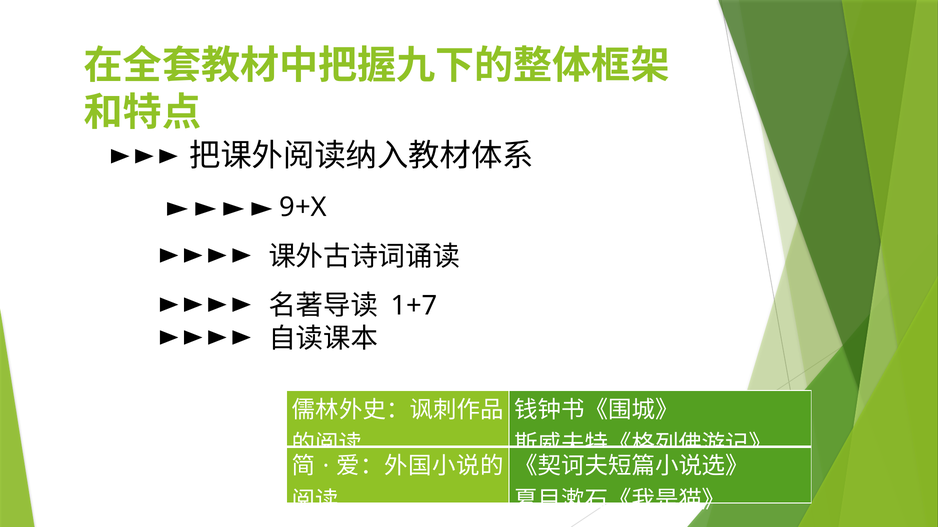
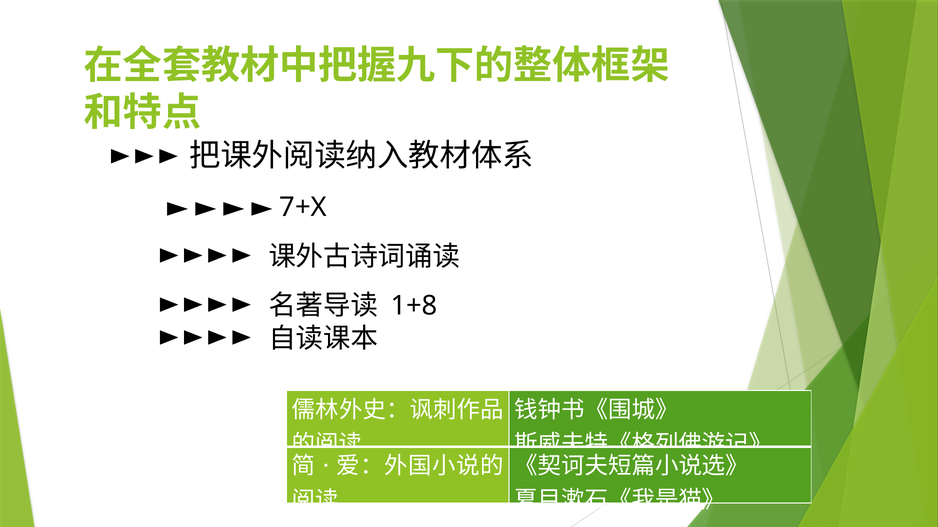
9+X: 9+X -> 7+X (303, 208)
1+7: 1+7 -> 1+8 (414, 306)
